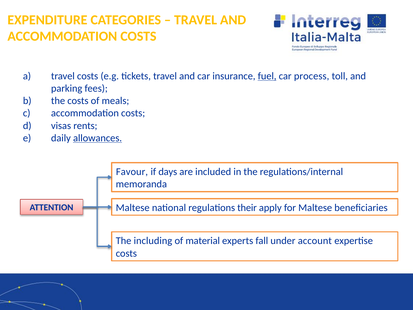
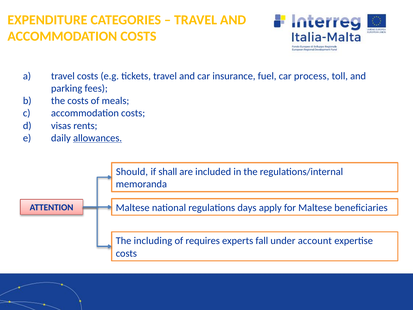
fuel underline: present -> none (267, 76)
Favour: Favour -> Should (132, 172)
days: days -> shall (168, 172)
their: their -> days (247, 208)
material: material -> requires (203, 241)
